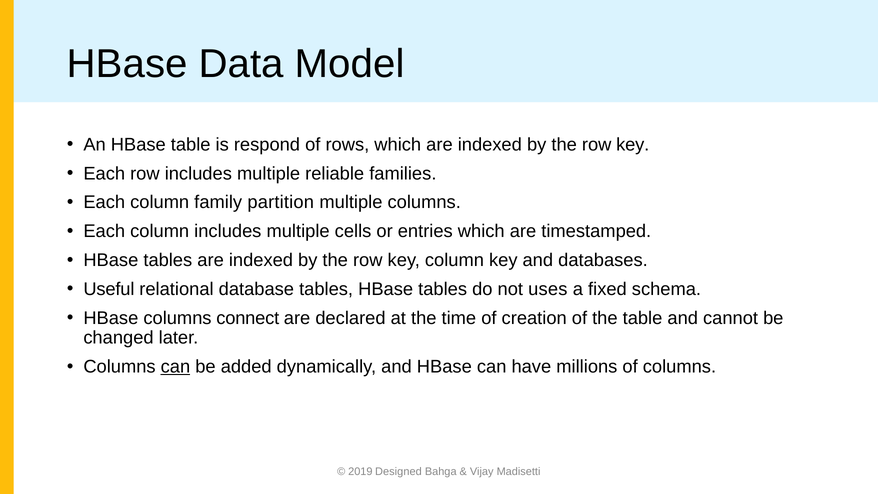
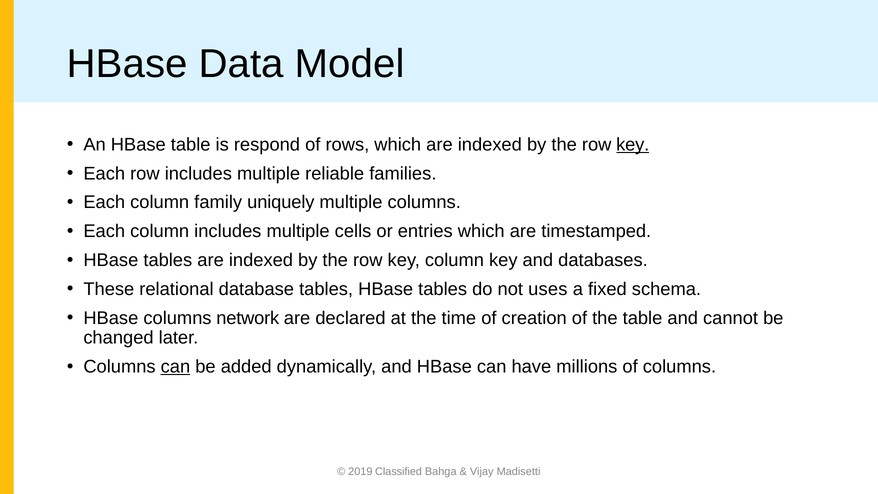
key underline: none -> present (633, 145)
partition: partition -> uniquely (281, 202)
Useful: Useful -> These (109, 289)
connect: connect -> network (248, 318)
Designed: Designed -> Classiﬁed (399, 472)
